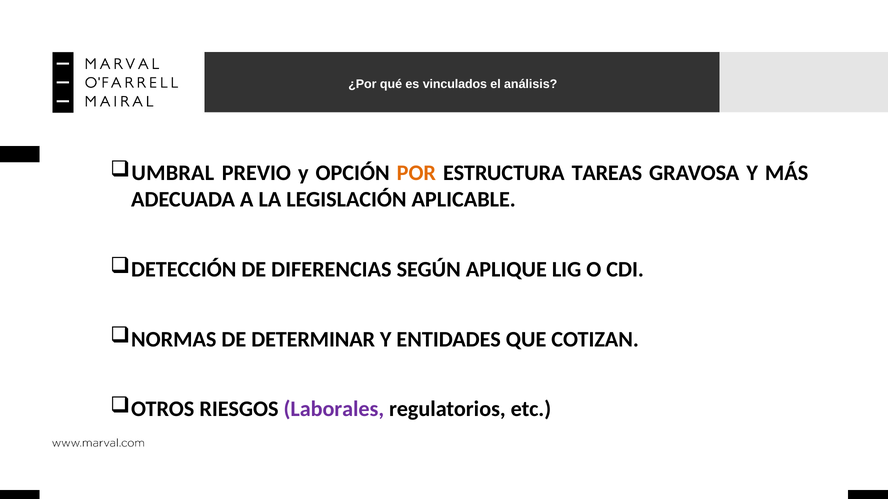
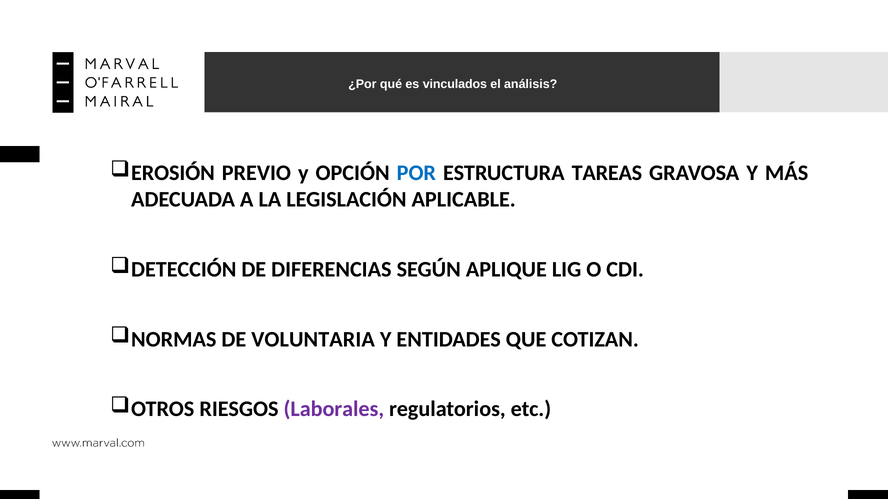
UMBRAL: UMBRAL -> EROSIÓN (173, 173)
POR colour: orange -> blue (416, 173)
DETERMINAR: DETERMINAR -> VOLUNTARIA (313, 339)
